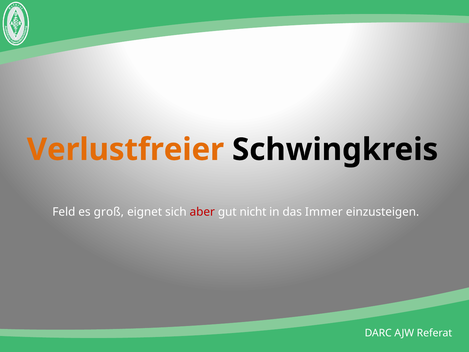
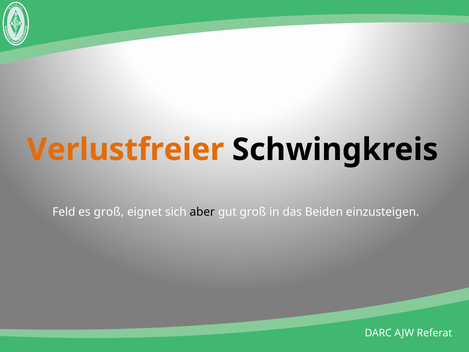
aber colour: red -> black (202, 212)
gut nicht: nicht -> groß (253, 212)
Immer: Immer -> Beiden (324, 212)
